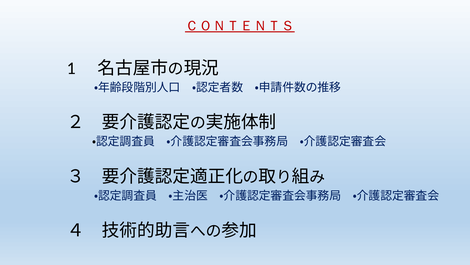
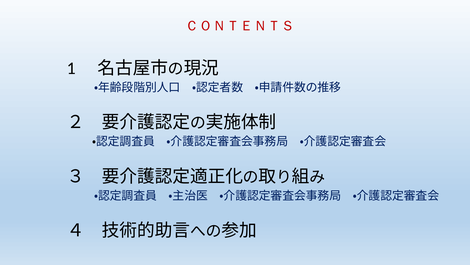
ＣＯＮＴＥＮＴＳ underline: present -> none (240, 26)
